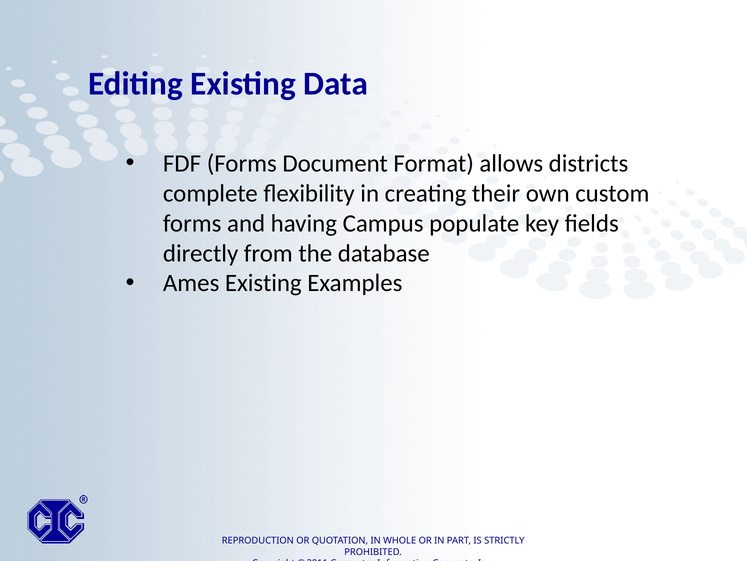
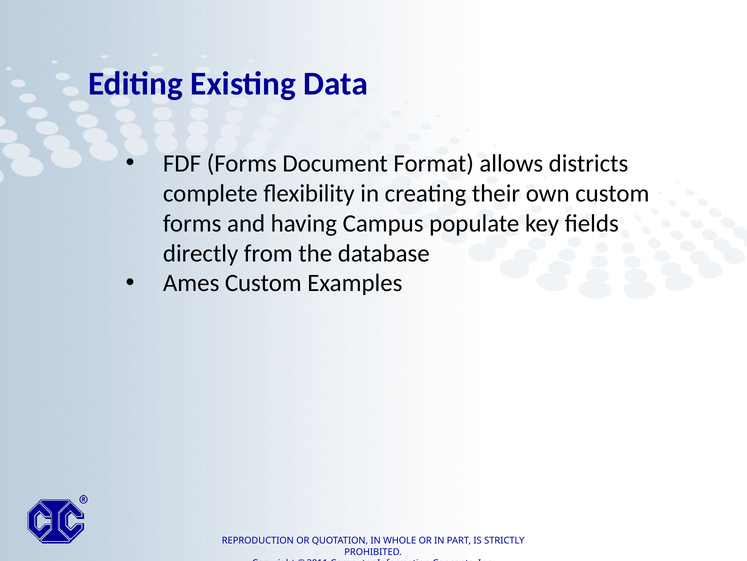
Ames Existing: Existing -> Custom (263, 283)
